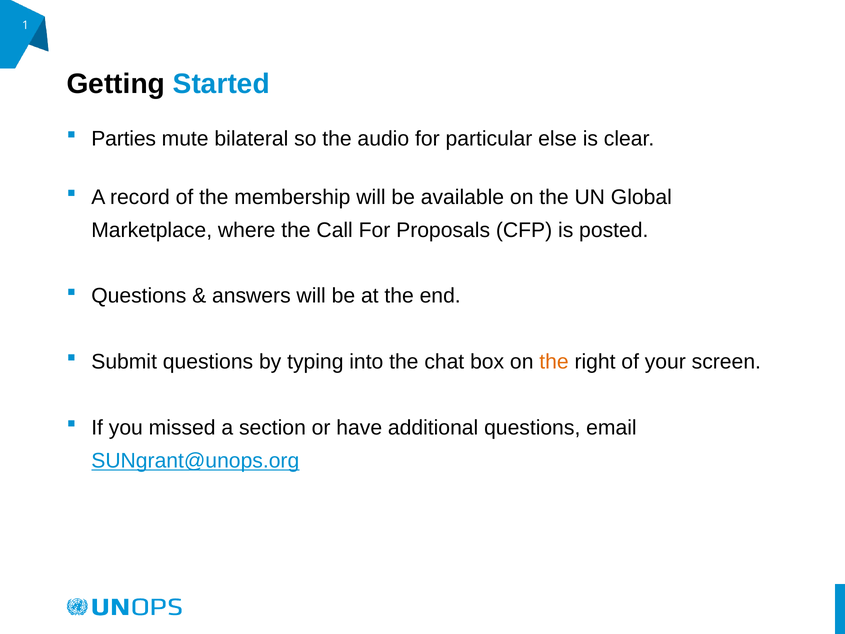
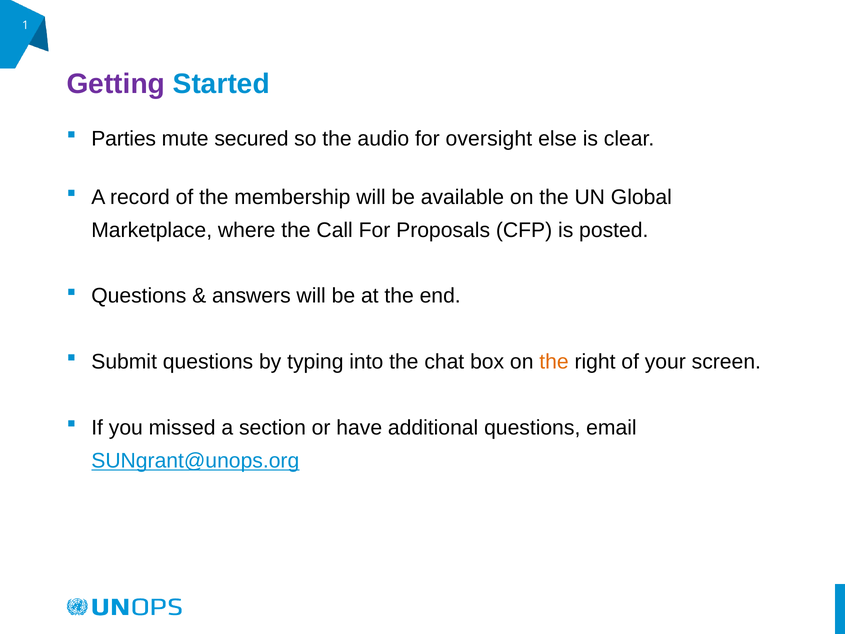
Getting colour: black -> purple (116, 84)
bilateral: bilateral -> secured (252, 139)
particular: particular -> oversight (489, 139)
